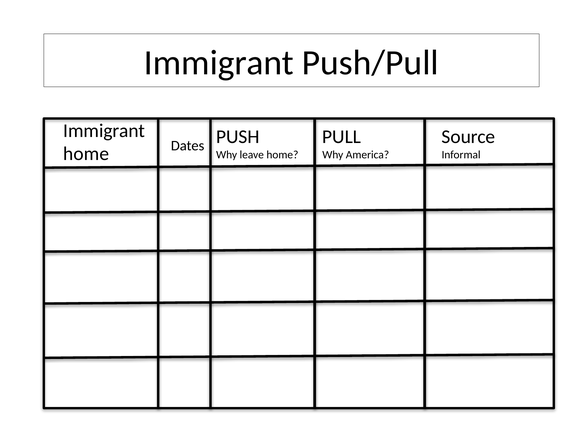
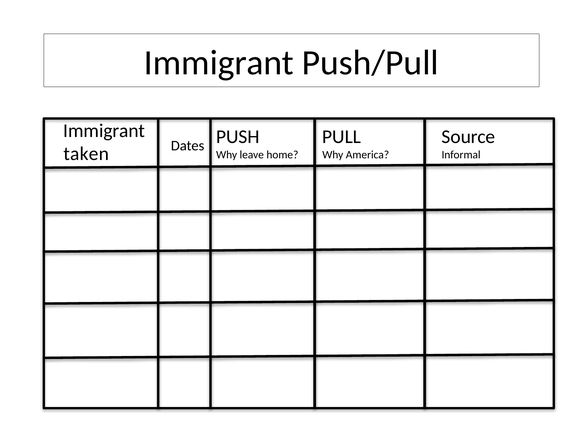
home: home -> taken (86, 154)
